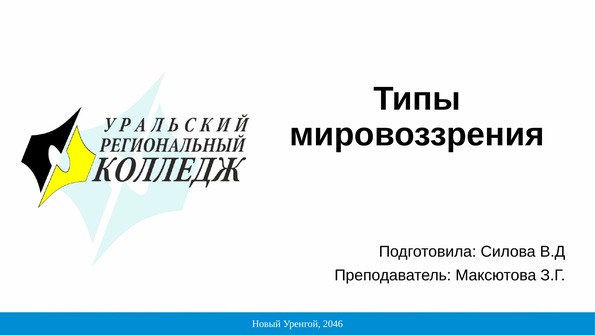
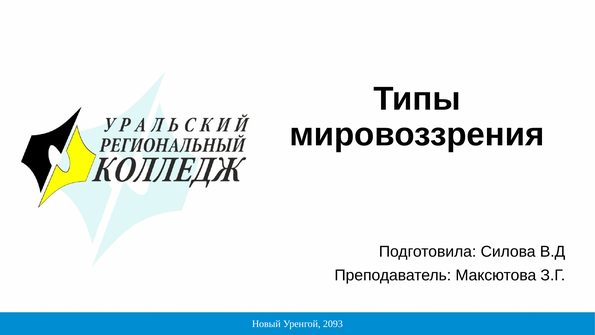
2046: 2046 -> 2093 (333, 324)
